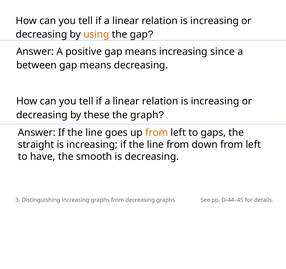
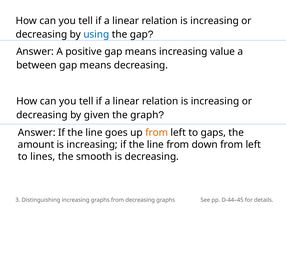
using colour: orange -> blue (96, 34)
since: since -> value (223, 52)
these: these -> given (97, 115)
straight: straight -> amount (36, 144)
have: have -> lines (43, 156)
